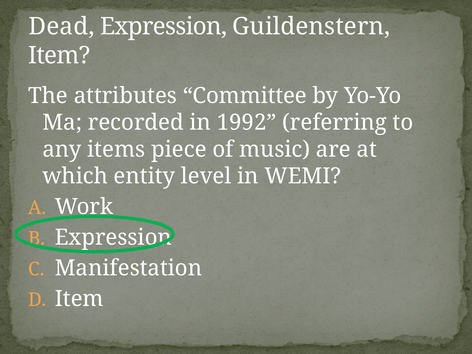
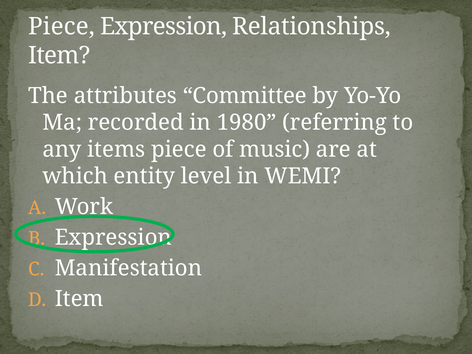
Dead: Dead -> Piece (62, 27)
Guildenstern: Guildenstern -> Relationships (311, 27)
1992: 1992 -> 1980 (247, 123)
